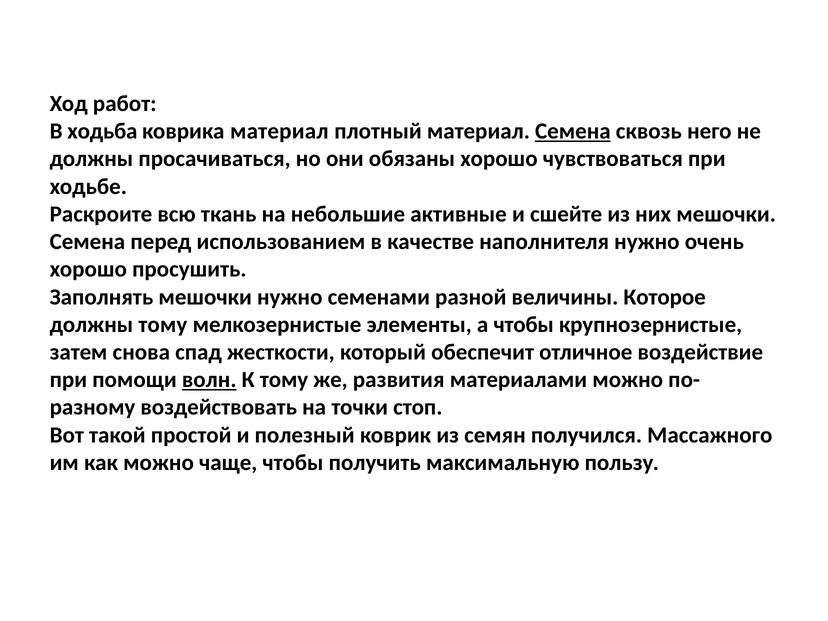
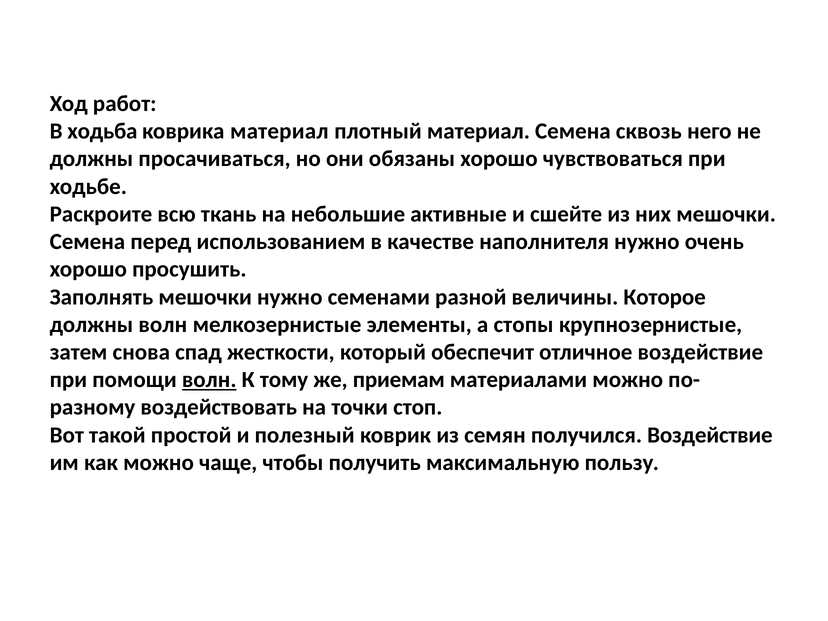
Семена underline: present -> none (573, 131)
должны тому: тому -> волн (163, 325)
а чтобы: чтобы -> стопы (524, 325)
развития: развития -> приемам (399, 380)
получился Массажного: Массажного -> Воздействие (710, 435)
